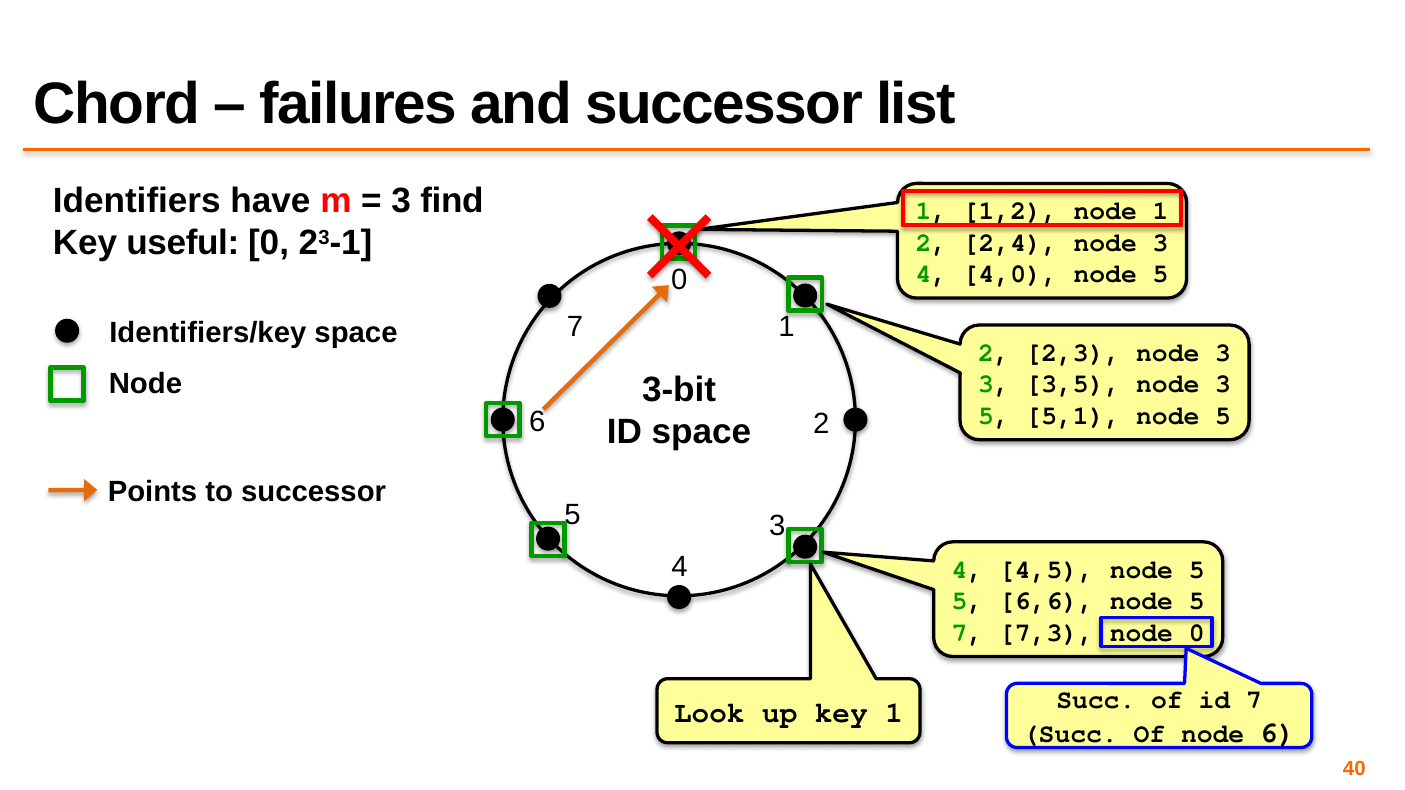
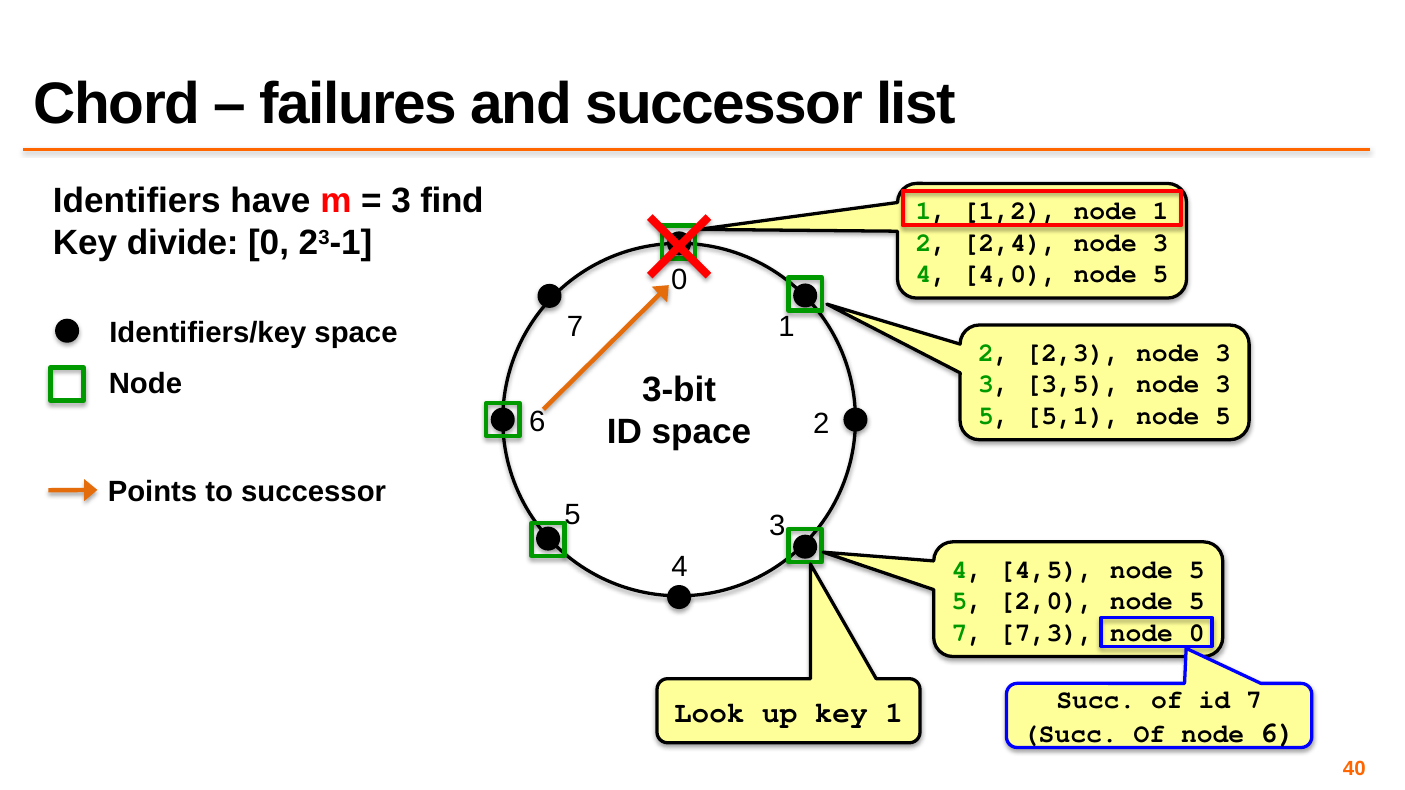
useful: useful -> divide (183, 243)
6,6: 6,6 -> 2,0 (1047, 601)
